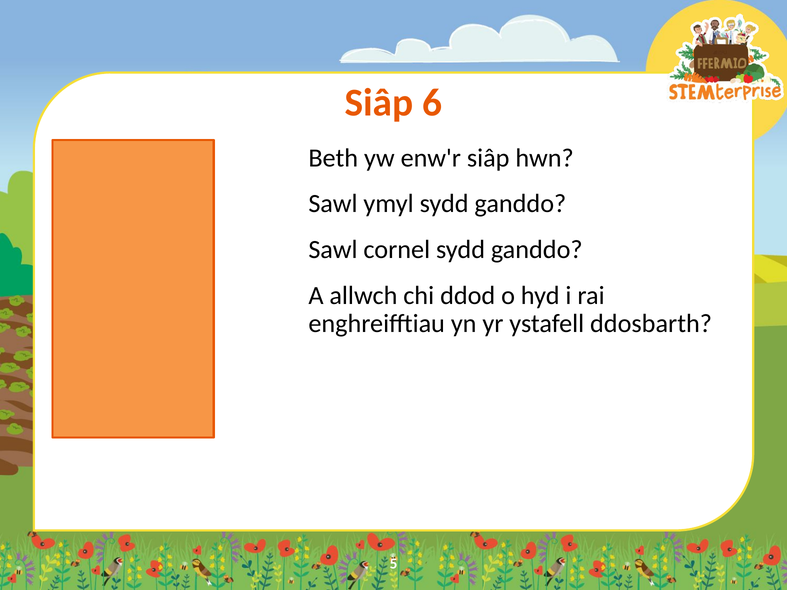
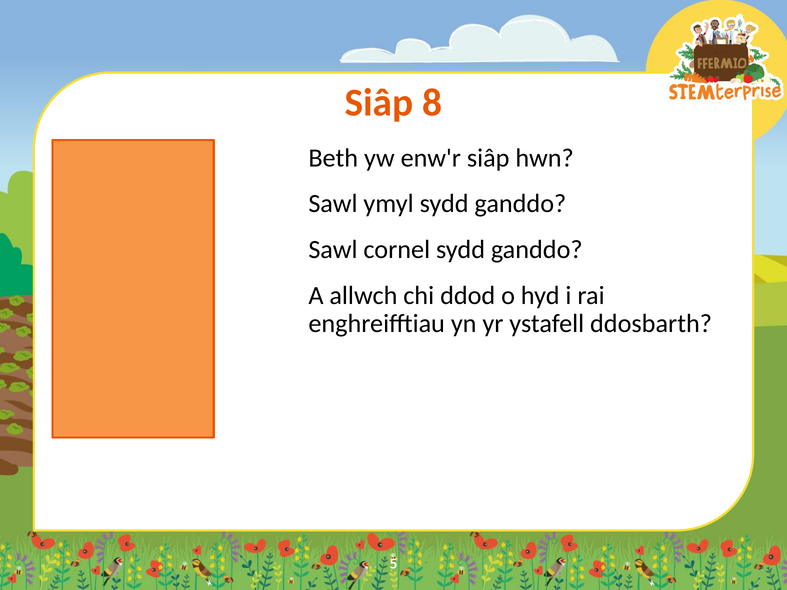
6: 6 -> 8 (432, 103)
